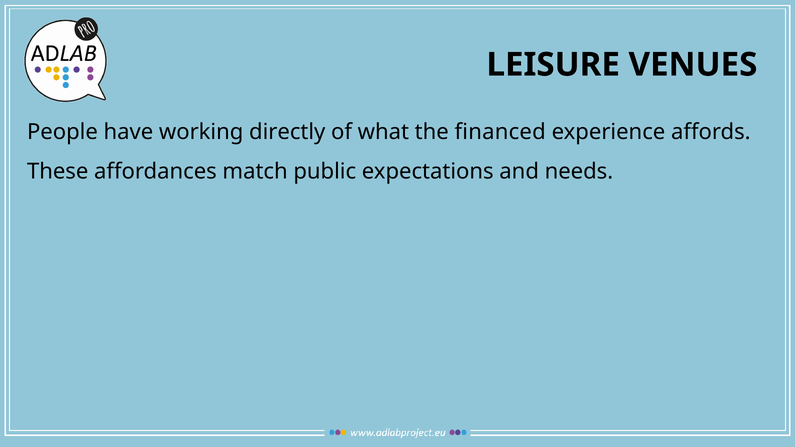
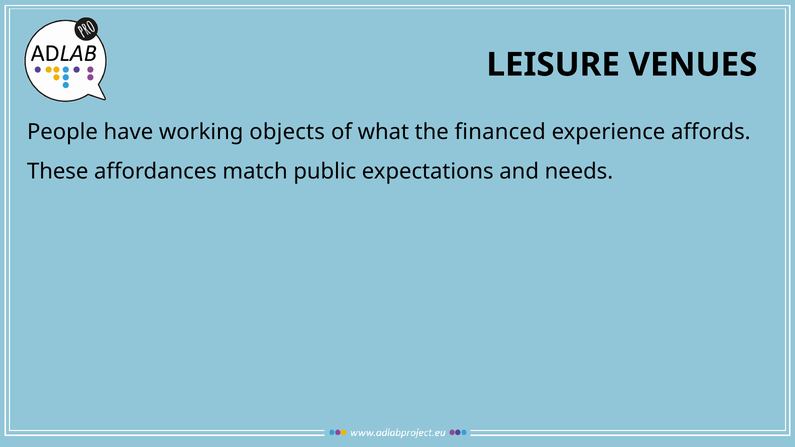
directly: directly -> objects (287, 132)
